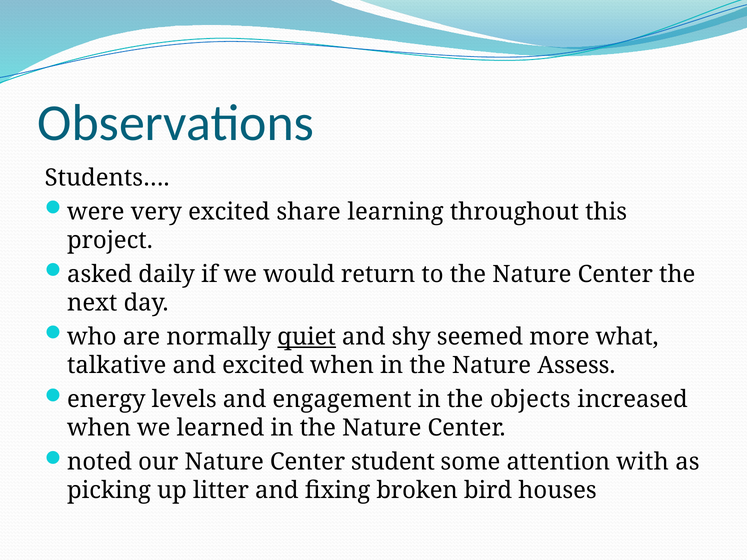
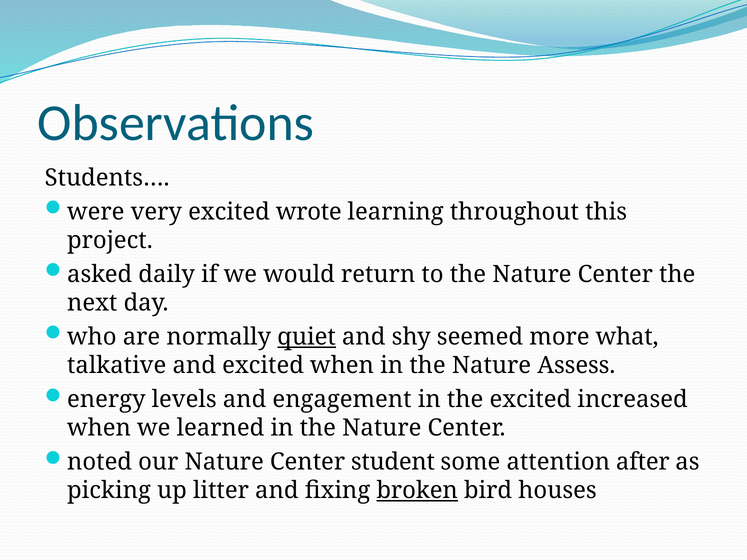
share: share -> wrote (309, 212)
the objects: objects -> excited (530, 400)
with: with -> after (643, 462)
broken underline: none -> present (417, 491)
